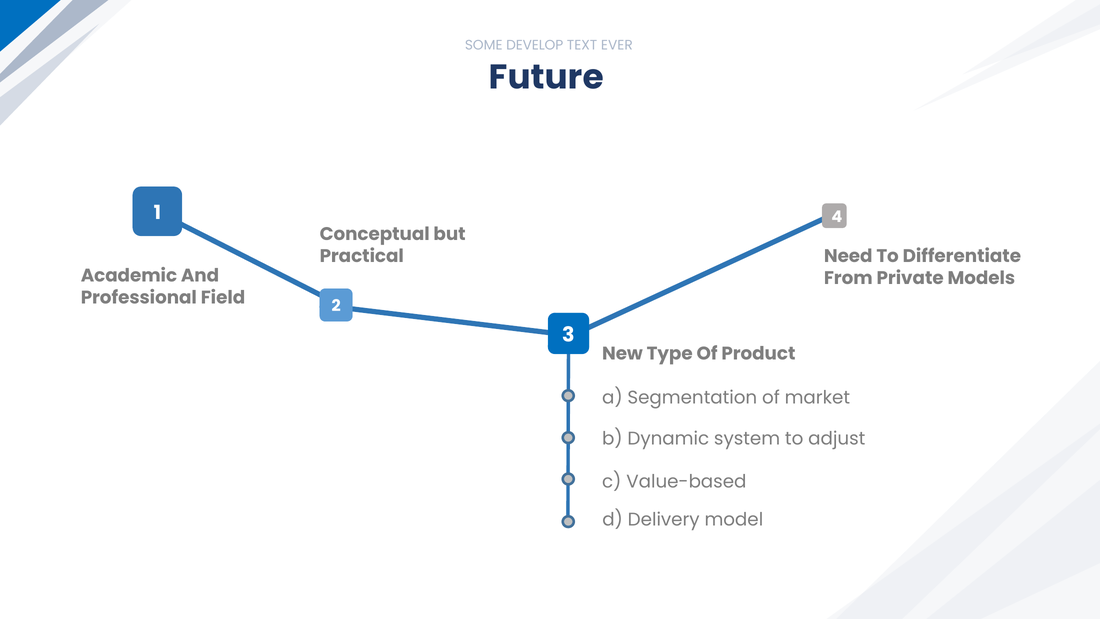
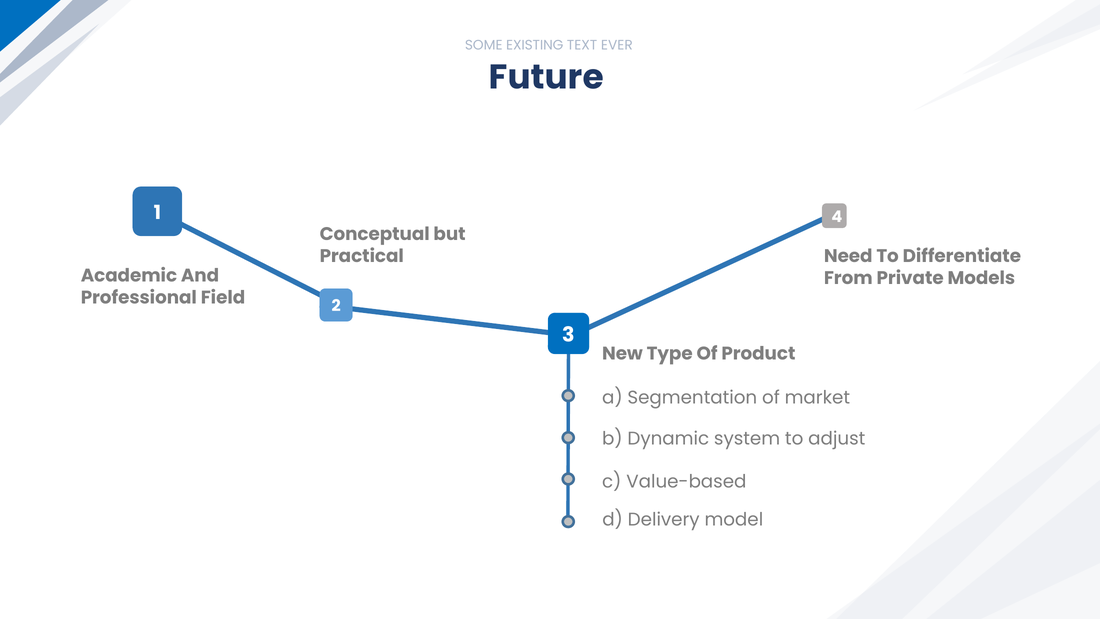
DEVELOP: DEVELOP -> EXISTING (535, 45)
